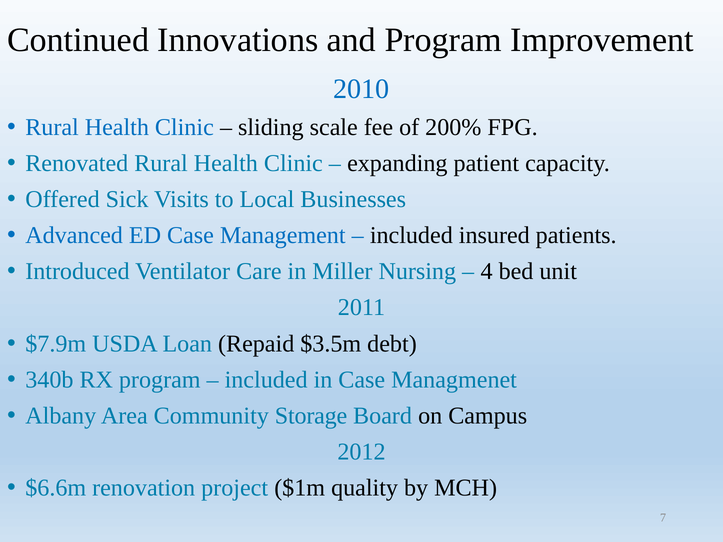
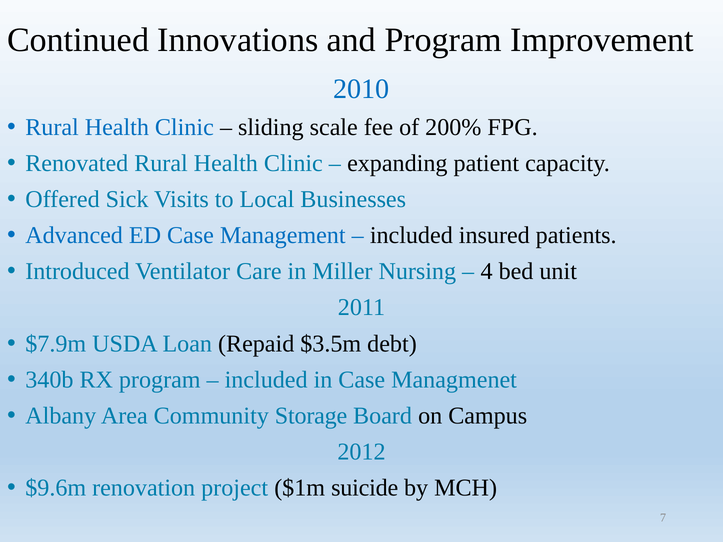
$6.6m: $6.6m -> $9.6m (56, 488)
quality: quality -> suicide (365, 488)
